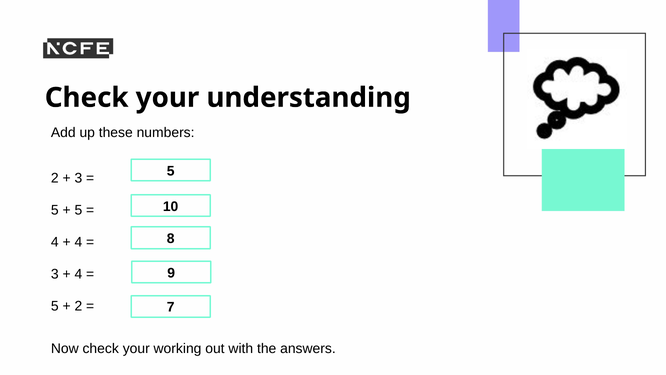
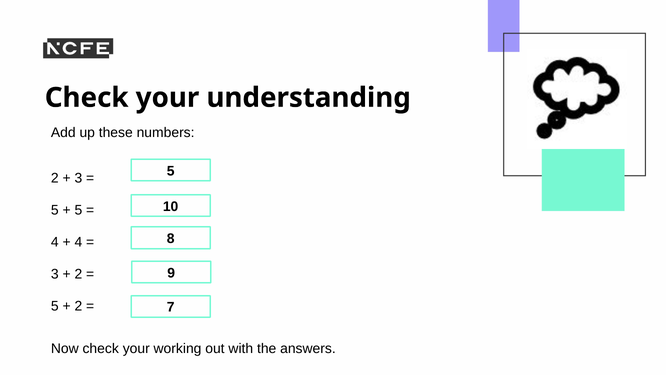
4: 4 -> 2 (78, 274)
